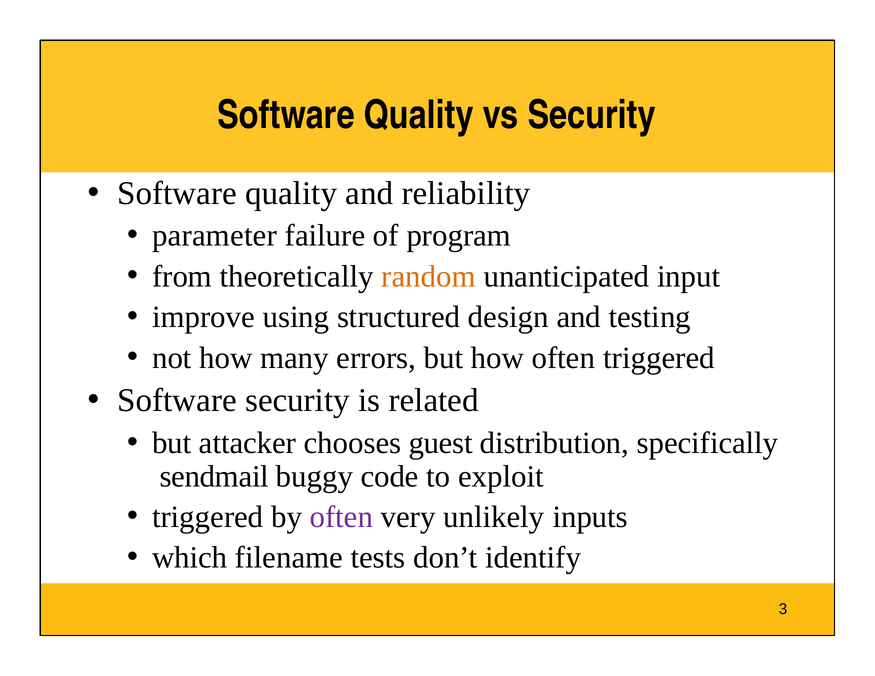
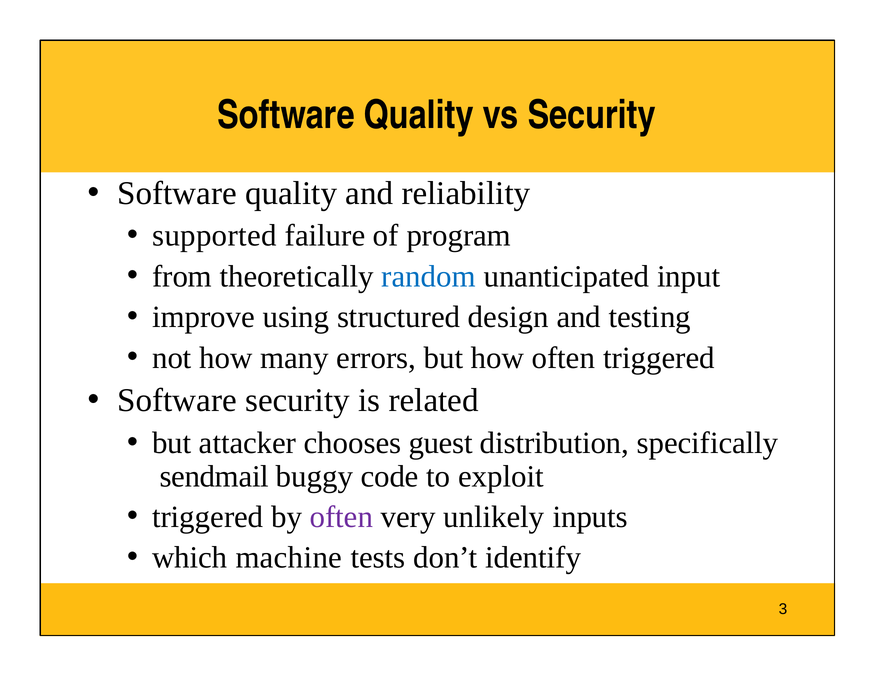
parameter: parameter -> supported (214, 236)
random colour: orange -> blue (429, 276)
filename: filename -> machine (289, 558)
